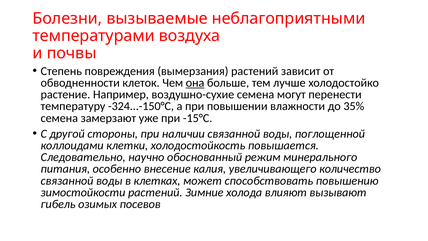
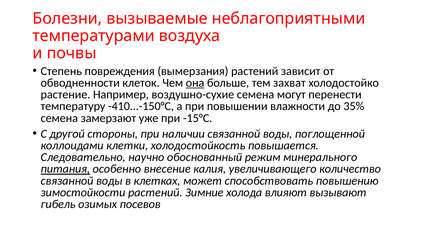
лучше: лучше -> захват (289, 83)
-324...-150°С: -324...-150°С -> -410...-150°С (141, 106)
питания underline: none -> present (65, 169)
